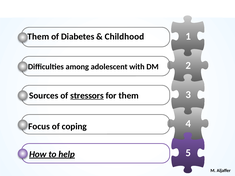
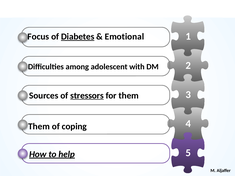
Them: Them -> Focus (38, 37)
Diabetes underline: none -> present (78, 37)
Childhood: Childhood -> Emotional (124, 37)
Focus: Focus -> Them (39, 127)
